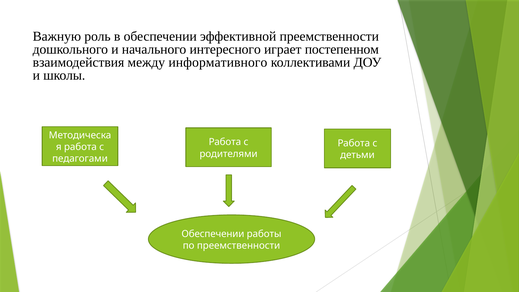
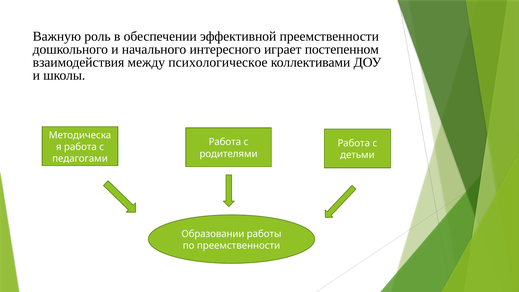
информативного: информативного -> психологическое (218, 62)
Обеспечении: Обеспечении -> Образовании (213, 234)
